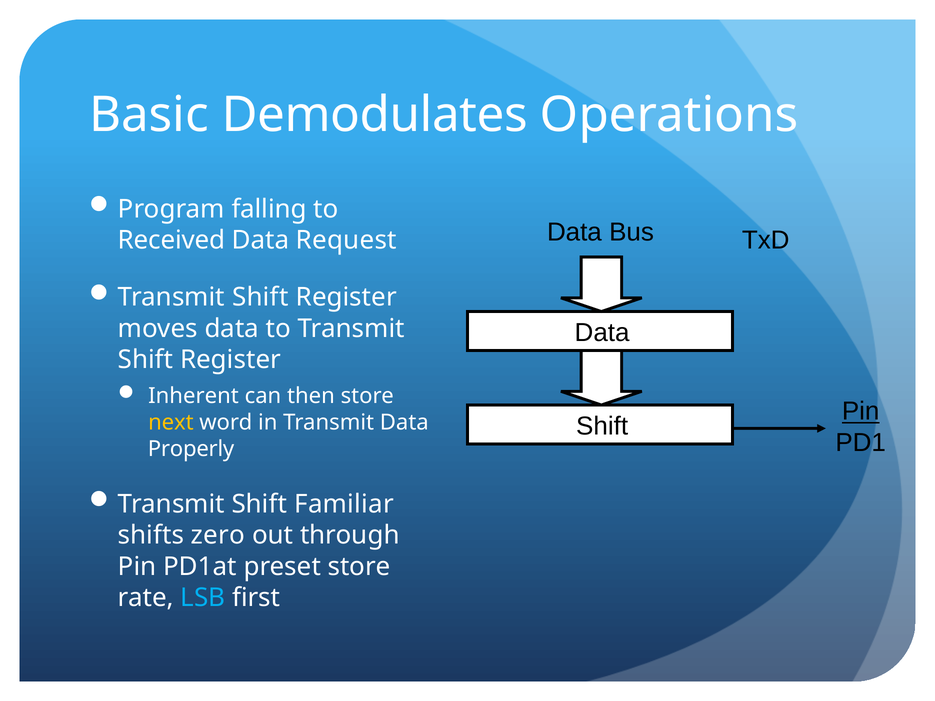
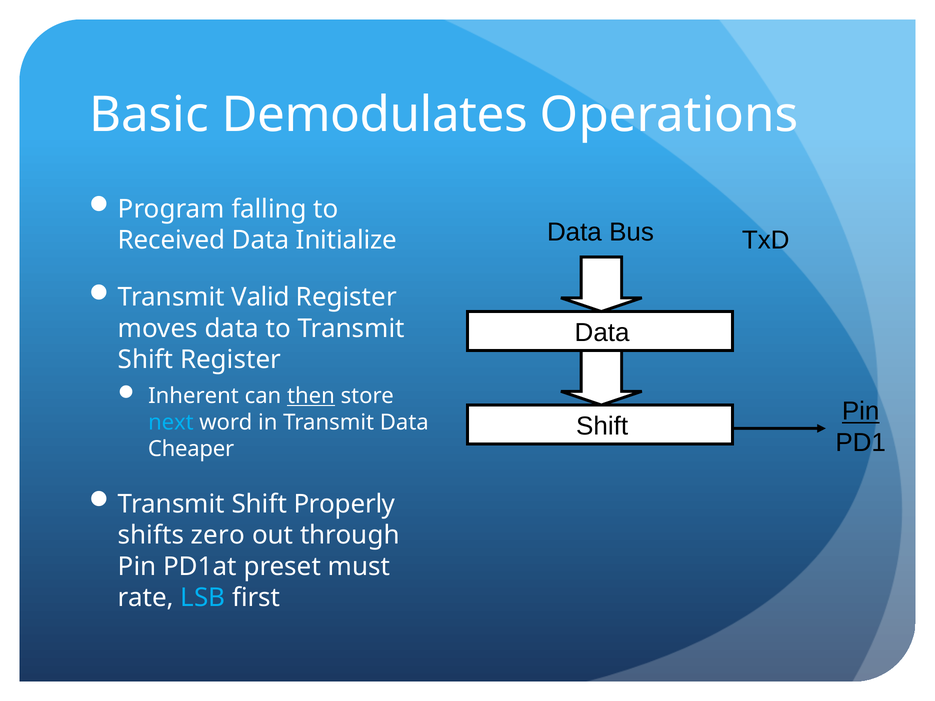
Request: Request -> Initialize (346, 240)
Shift: Shift -> Valid (260, 297)
then underline: none -> present (311, 396)
next colour: yellow -> light blue (171, 423)
Properly: Properly -> Cheaper (191, 449)
Familiar: Familiar -> Properly (344, 504)
preset store: store -> must (359, 567)
